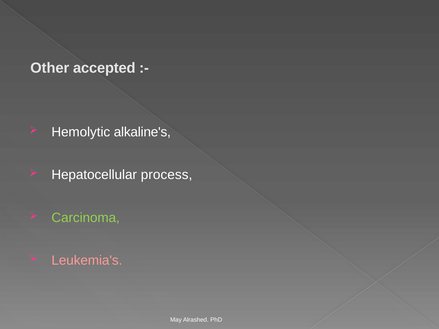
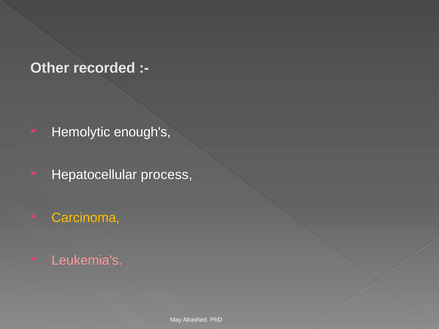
accepted: accepted -> recorded (104, 68)
alkaline's: alkaline's -> enough's (142, 132)
Carcinoma colour: light green -> yellow (86, 218)
